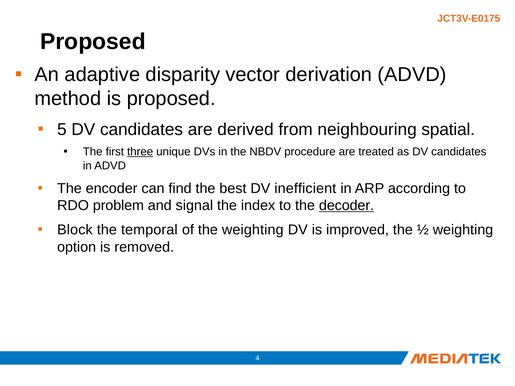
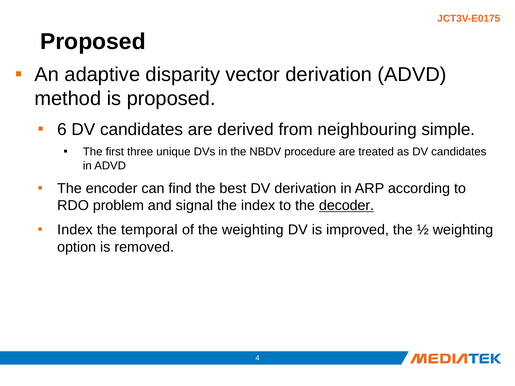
5: 5 -> 6 (62, 129)
spatial: spatial -> simple (448, 129)
three underline: present -> none (140, 152)
DV inefficient: inefficient -> derivation (305, 189)
Block: Block -> Index (75, 230)
